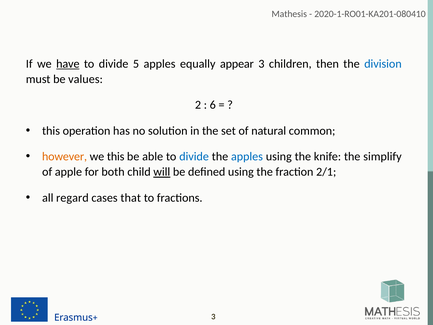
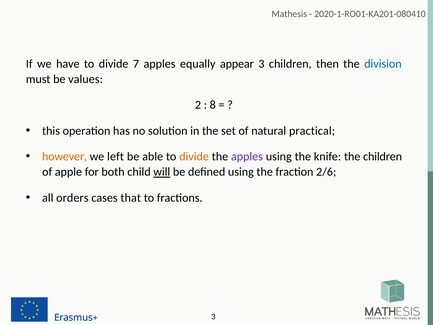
have underline: present -> none (68, 64)
5: 5 -> 7 (136, 64)
6: 6 -> 8 (213, 105)
common: common -> practical (312, 131)
we this: this -> left (116, 156)
divide colour: blue -> orange (194, 156)
apples colour: blue -> purple (247, 156)
the simplify: simplify -> children (383, 156)
2/1: 2/1 -> 2/6 (326, 172)
regard: regard -> orders (72, 198)
